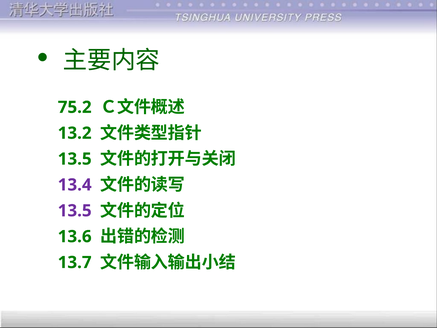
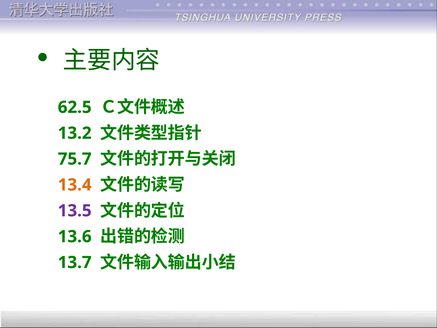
75.2: 75.2 -> 62.5 (75, 107)
13.5: 13.5 -> 75.7 (75, 159)
13.4 colour: purple -> orange (75, 185)
